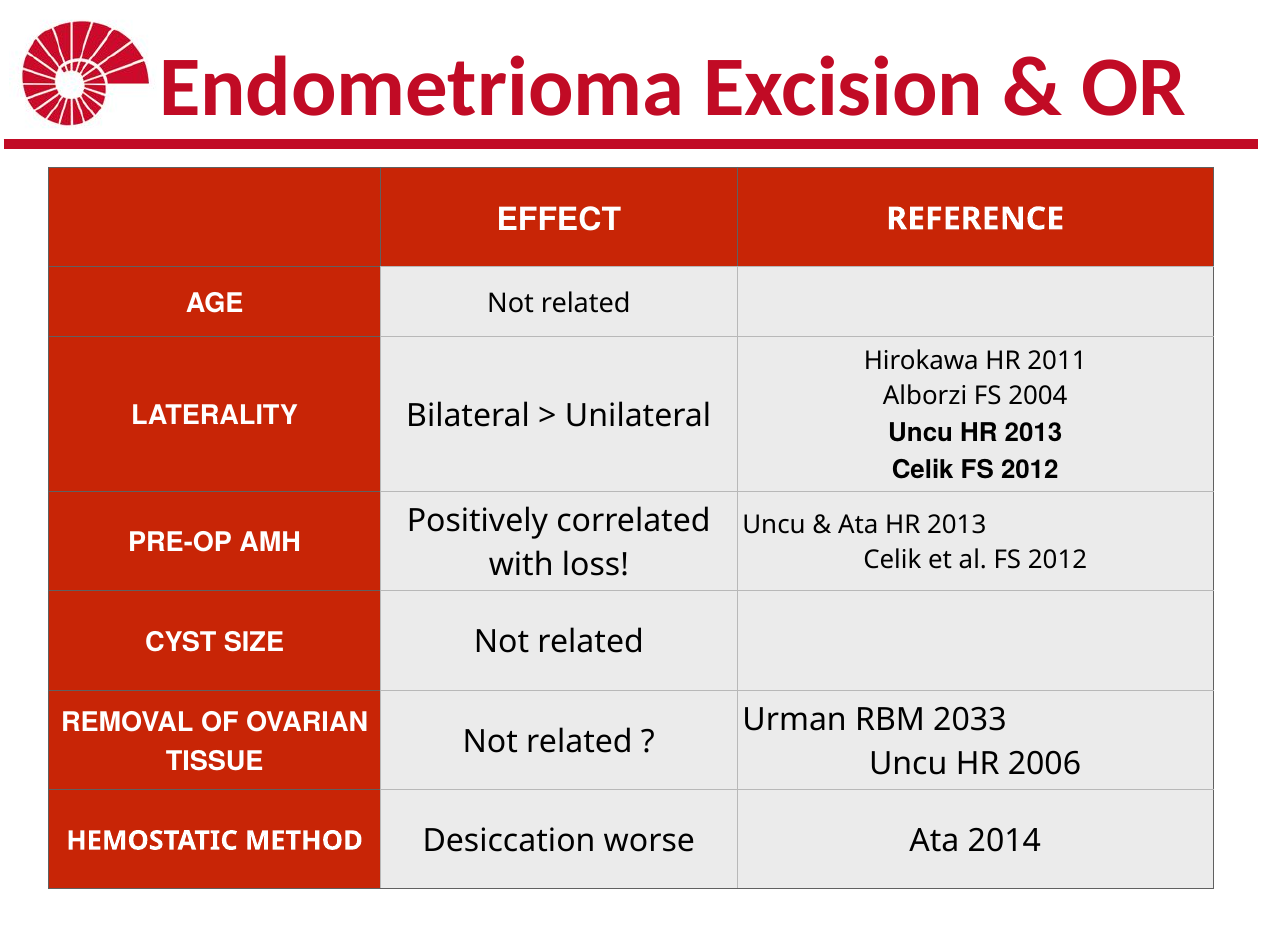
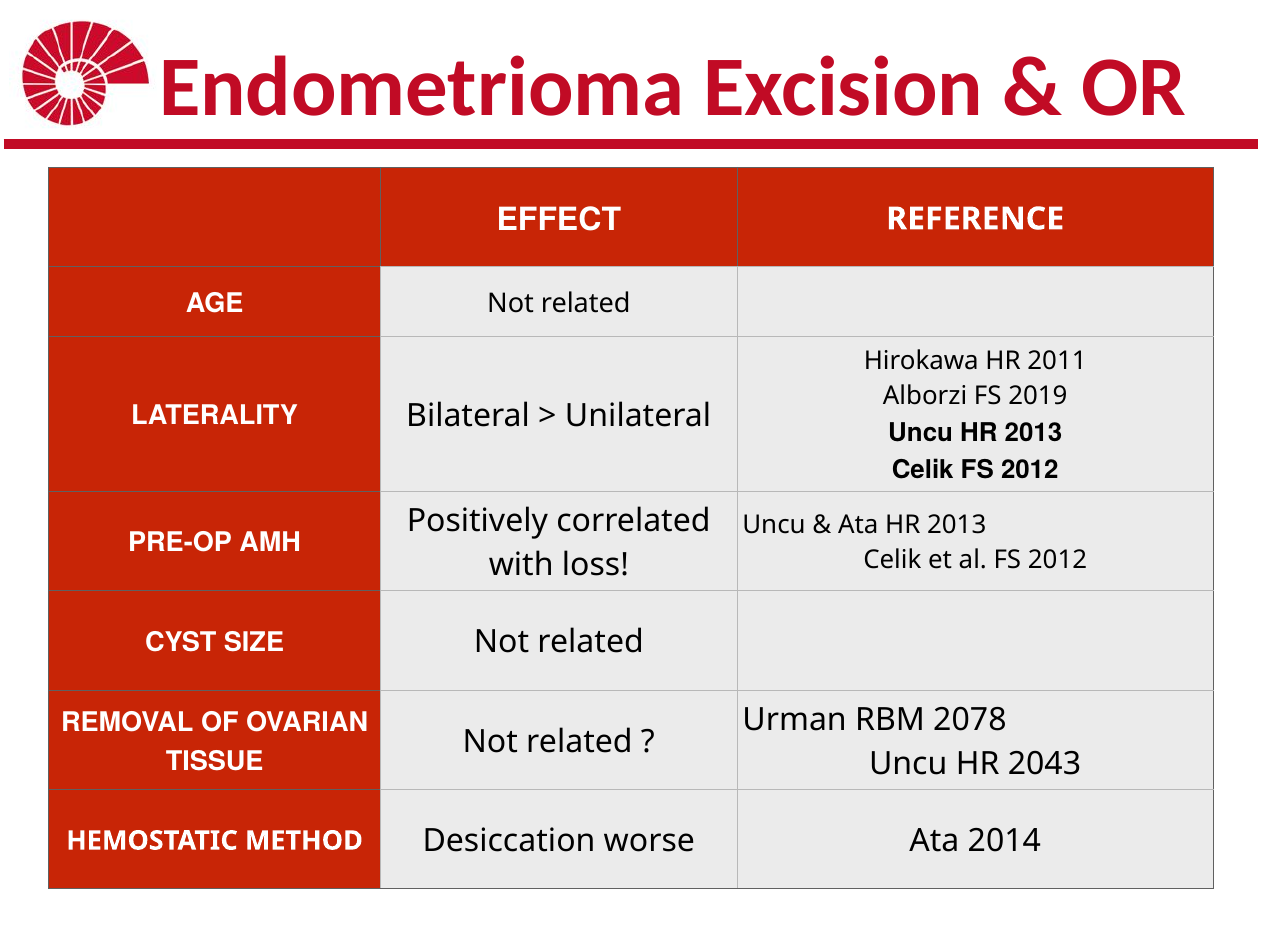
2004: 2004 -> 2019 (1038, 396)
2033: 2033 -> 2078 (970, 720)
2006: 2006 -> 2043 (1044, 764)
